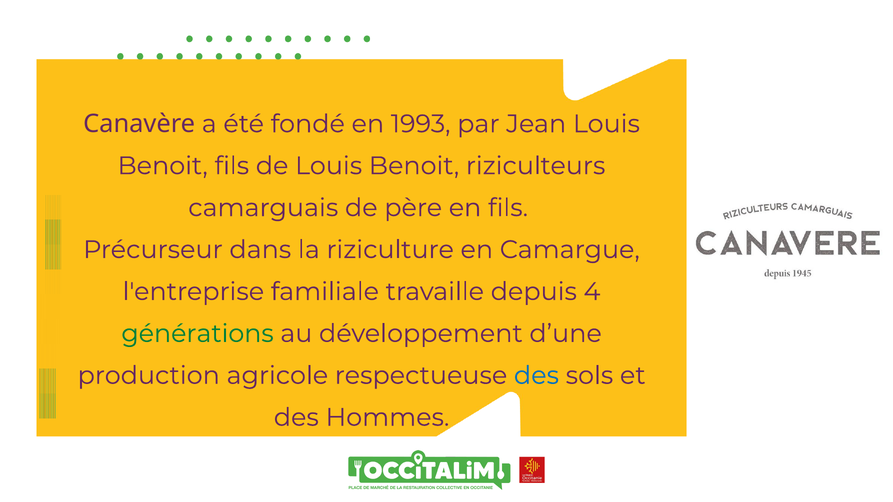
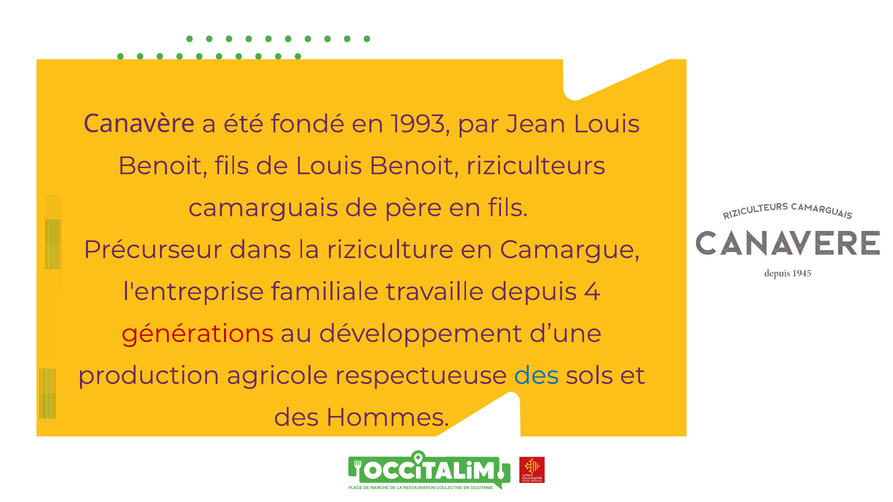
générations colour: green -> red (198, 334)
